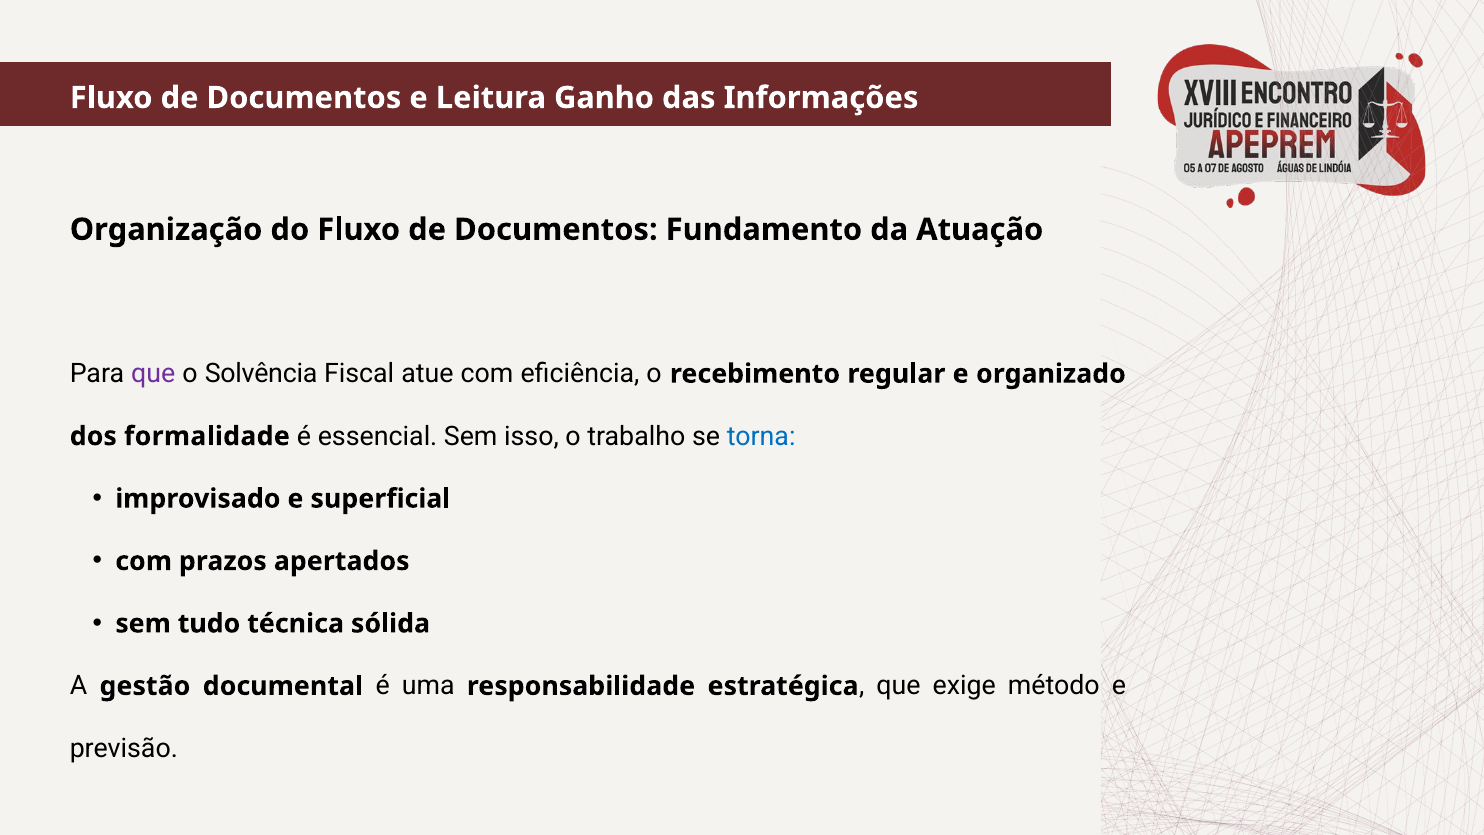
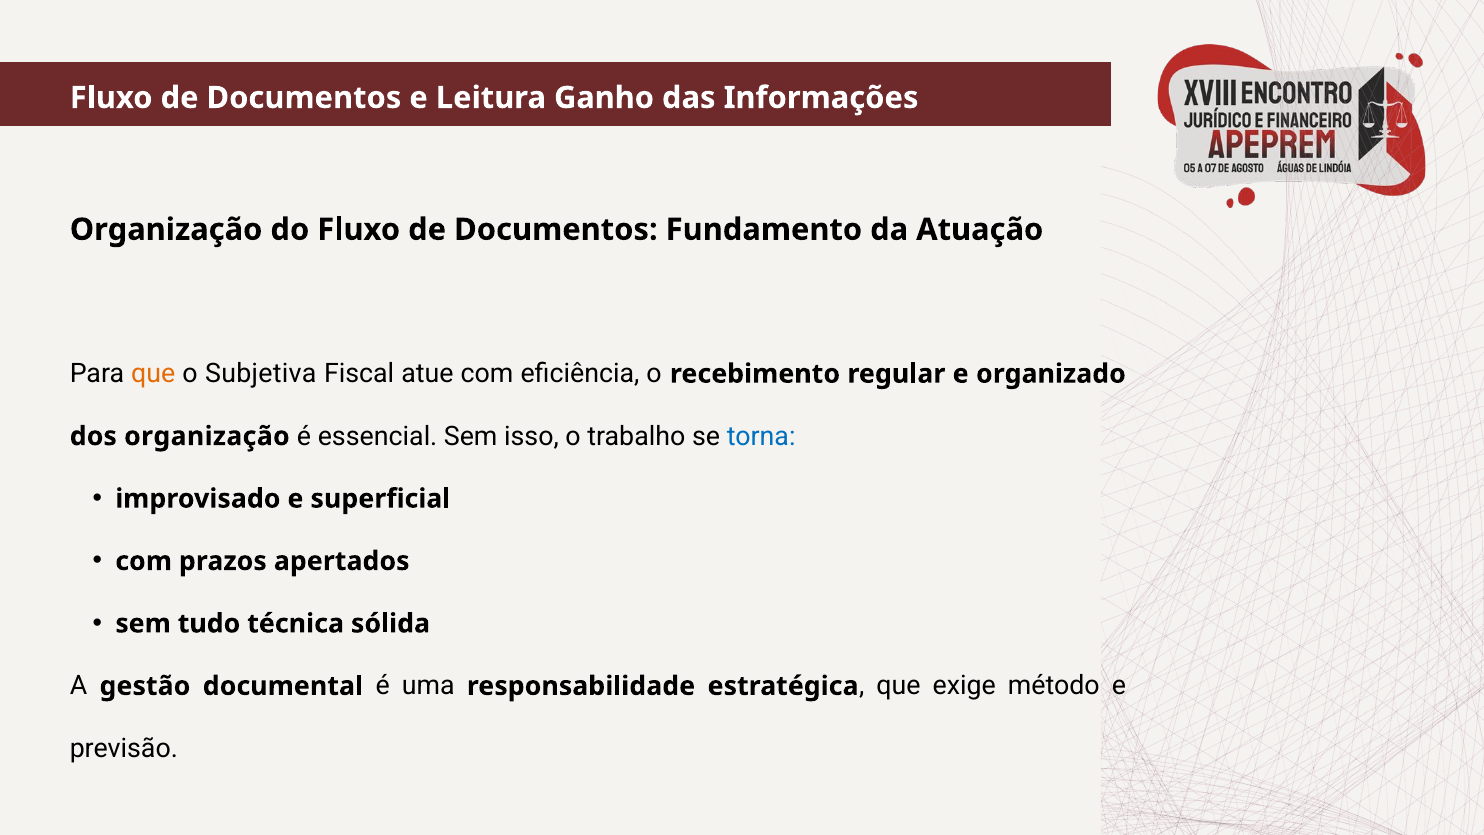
que colour: purple -> orange (153, 374)
Solvência: Solvência -> Subjetiva (261, 374)
dos formalidade: formalidade -> organização (207, 436)
